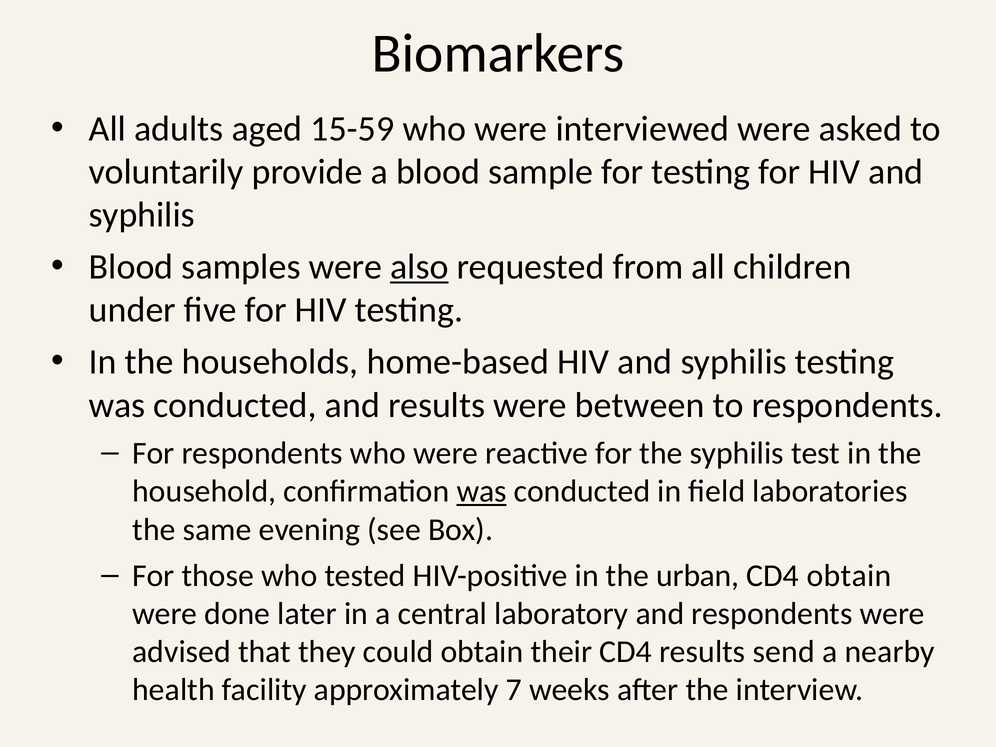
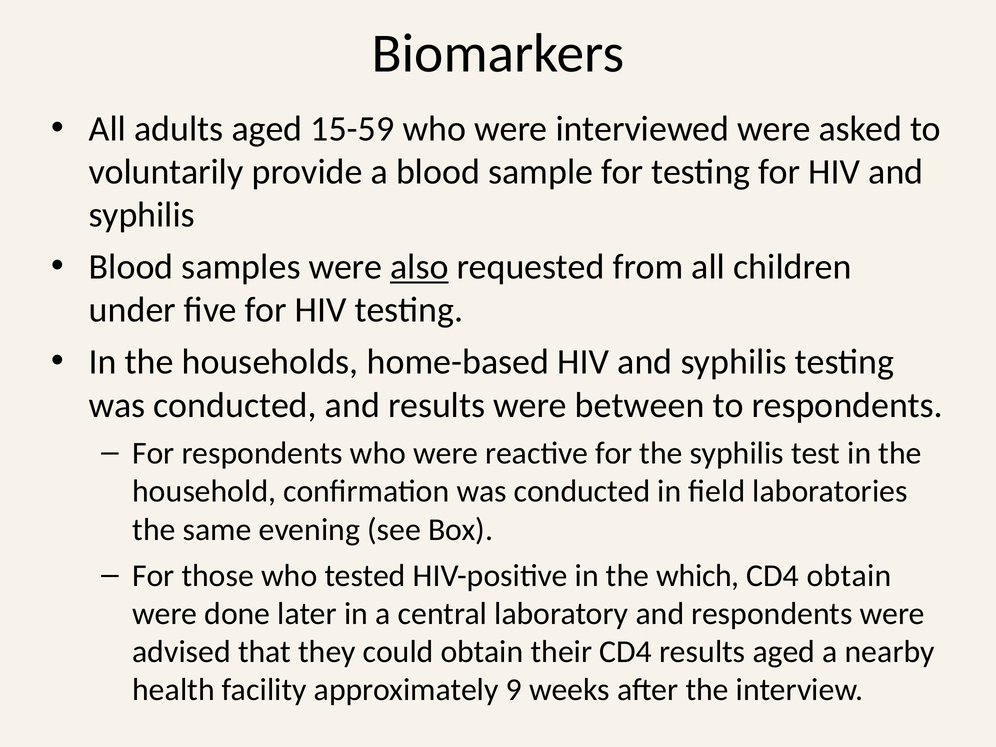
was underline: present -> none (482, 491)
urban: urban -> which (698, 576)
results send: send -> aged (784, 652)
7: 7 -> 9 (514, 690)
